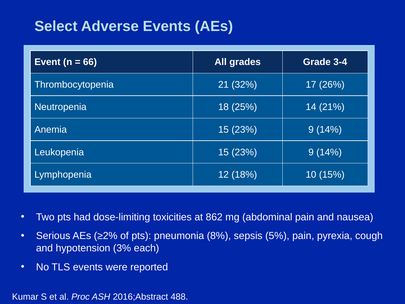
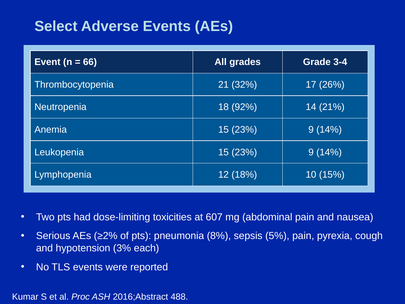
25%: 25% -> 92% (244, 107)
862: 862 -> 607 (214, 217)
